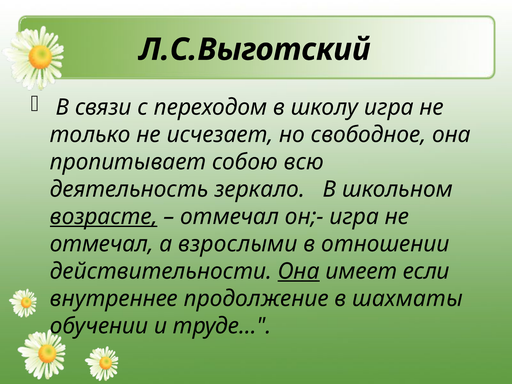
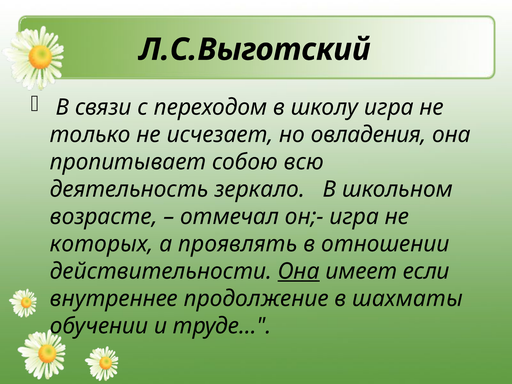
свободное: свободное -> овладения (369, 135)
возрасте underline: present -> none (104, 217)
отмечал: отмечал -> которых (102, 244)
взрослыми: взрослыми -> проявлять (238, 244)
